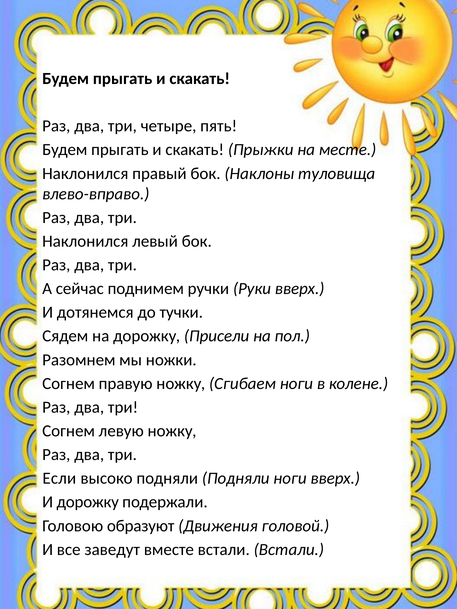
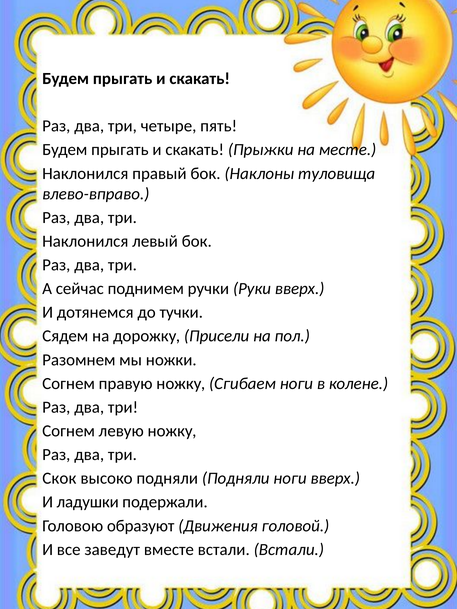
Если: Если -> Скок (59, 479)
И дорожку: дорожку -> ладушки (88, 502)
